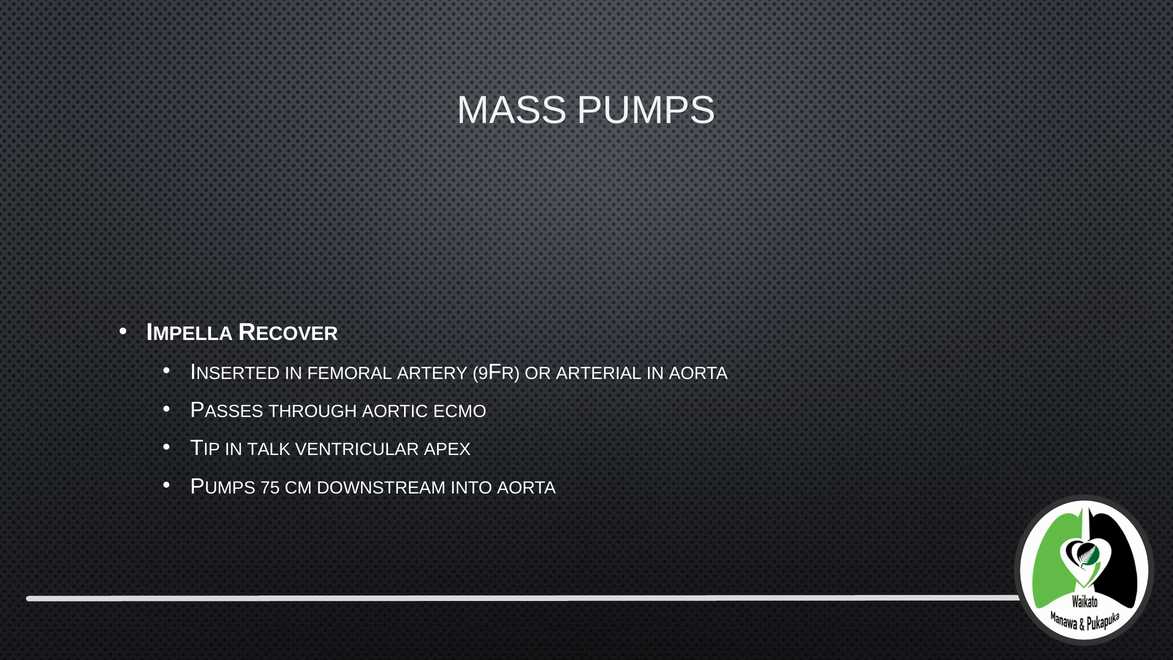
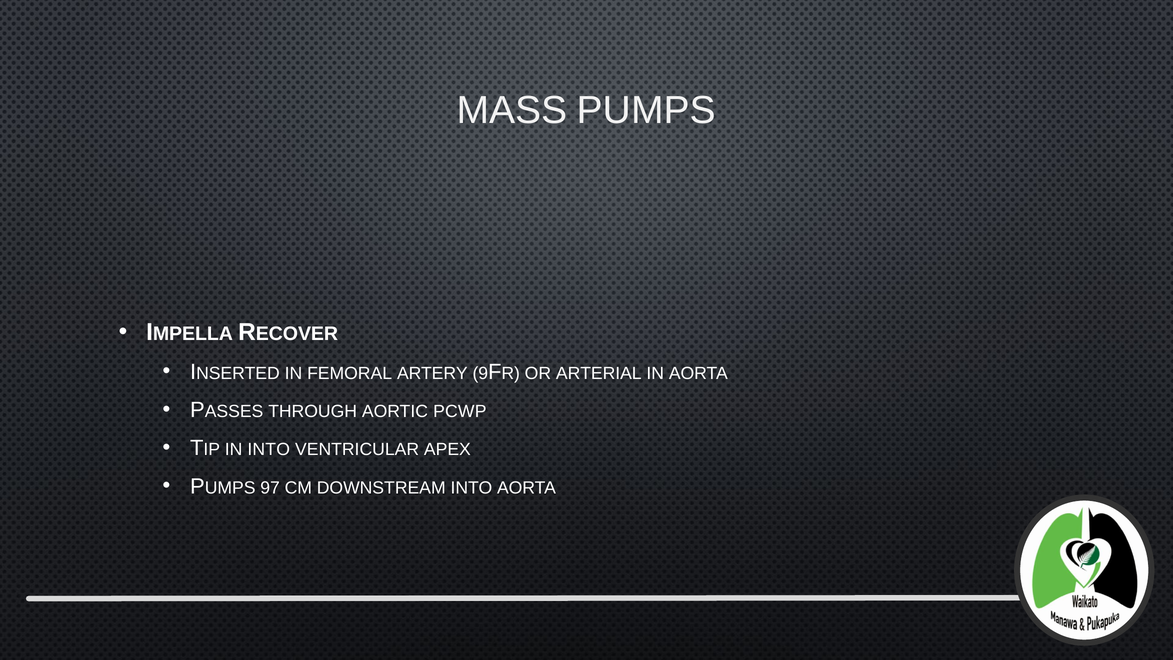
ECMO: ECMO -> PCWP (460, 411)
IN TALK: TALK -> INTO (269, 449)
75: 75 -> 97 (270, 488)
